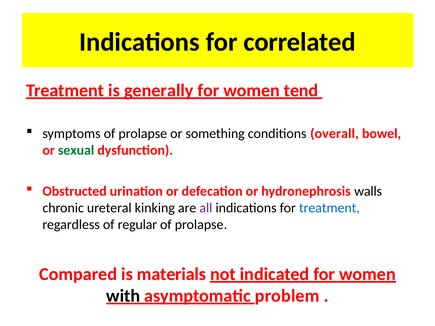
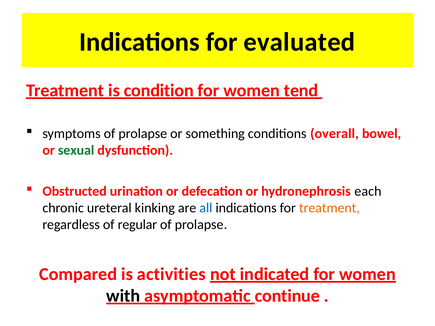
correlated: correlated -> evaluated (299, 42)
generally: generally -> condition (159, 90)
walls: walls -> each (368, 191)
all colour: purple -> blue (206, 208)
treatment colour: blue -> orange (329, 208)
materials: materials -> activities (171, 274)
problem: problem -> continue (287, 296)
